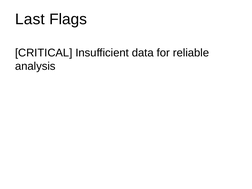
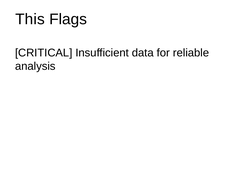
Last: Last -> This (30, 19)
